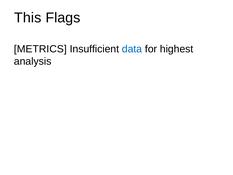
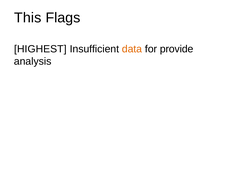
METRICS: METRICS -> HIGHEST (40, 49)
data colour: blue -> orange (132, 49)
highest: highest -> provide (177, 49)
